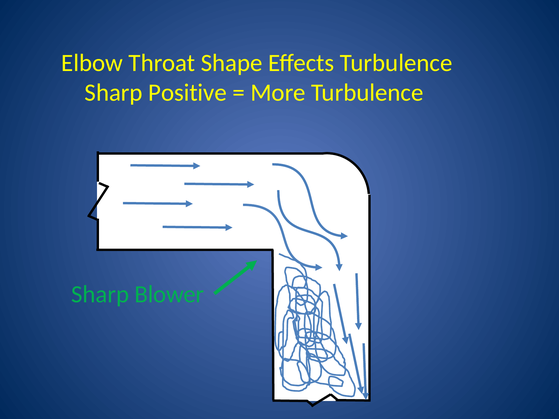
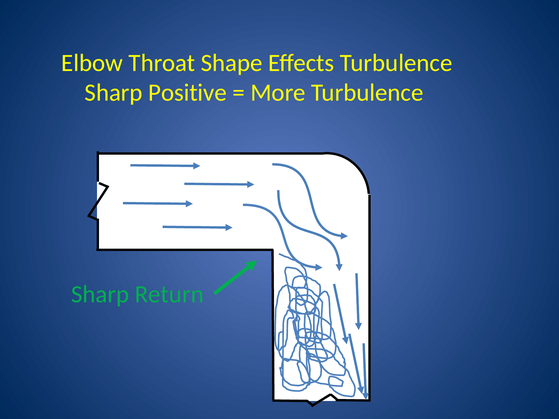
Blower: Blower -> Return (169, 294)
